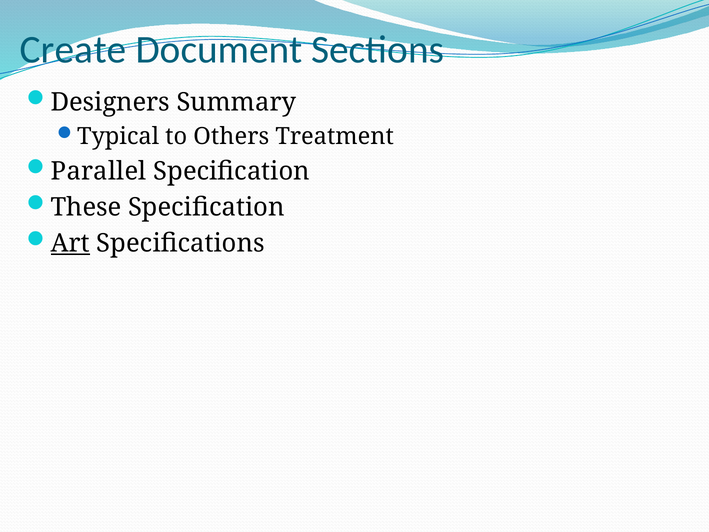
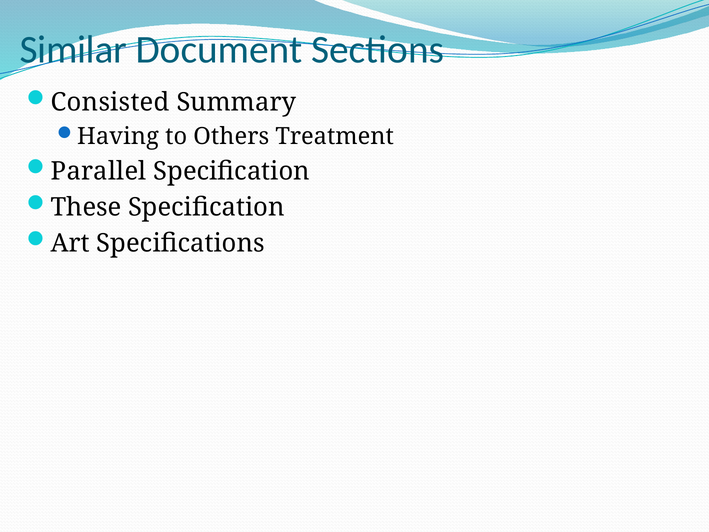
Create: Create -> Similar (73, 50)
Designers: Designers -> Consisted (110, 102)
Typical: Typical -> Having (118, 136)
Art underline: present -> none (70, 243)
